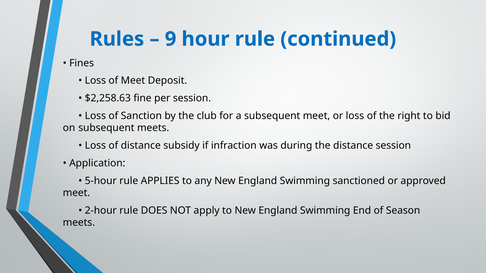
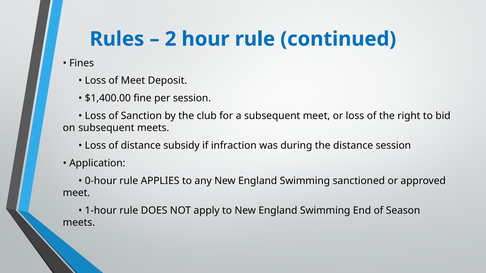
9: 9 -> 2 (171, 39)
$2,258.63: $2,258.63 -> $1,400.00 (108, 98)
5-hour: 5-hour -> 0-hour (101, 181)
2-hour: 2-hour -> 1-hour (101, 211)
